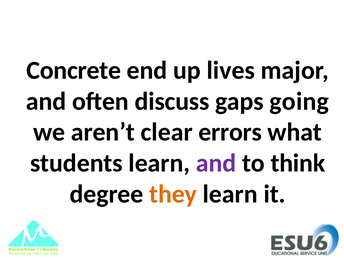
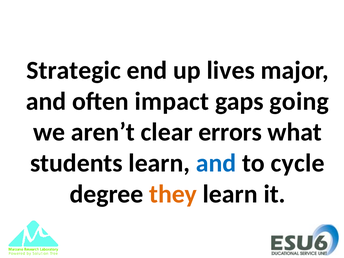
Concrete: Concrete -> Strategic (74, 70)
discuss: discuss -> impact (172, 101)
and colour: purple -> blue (216, 163)
think: think -> cycle (298, 163)
